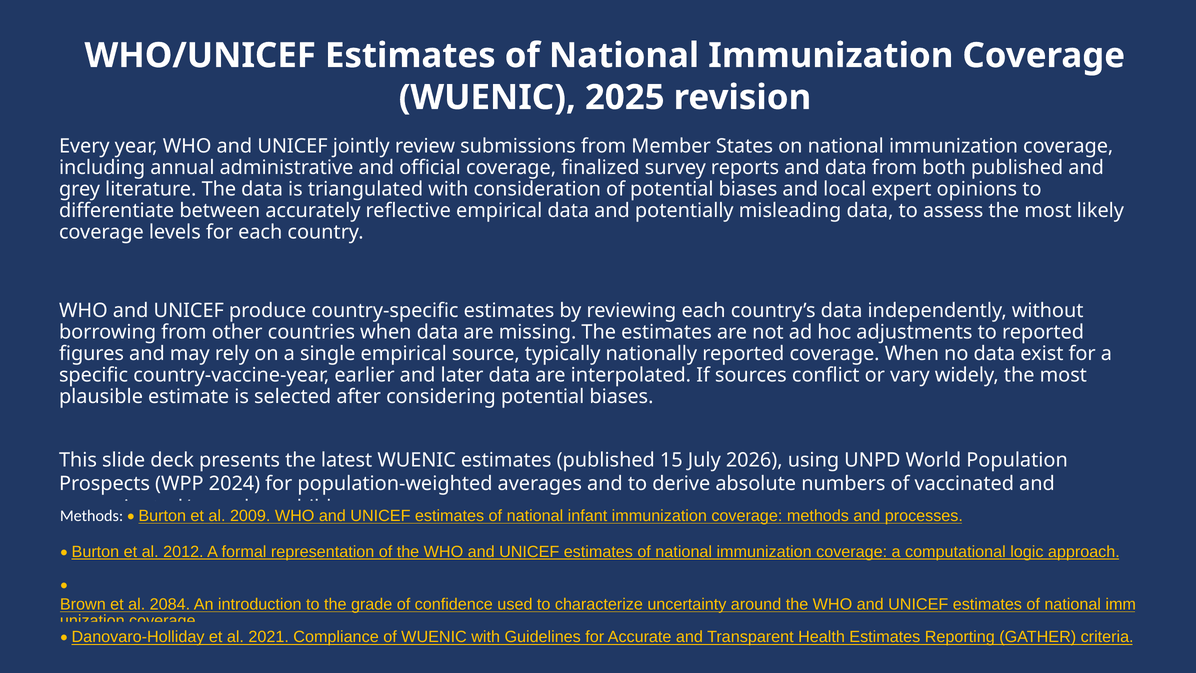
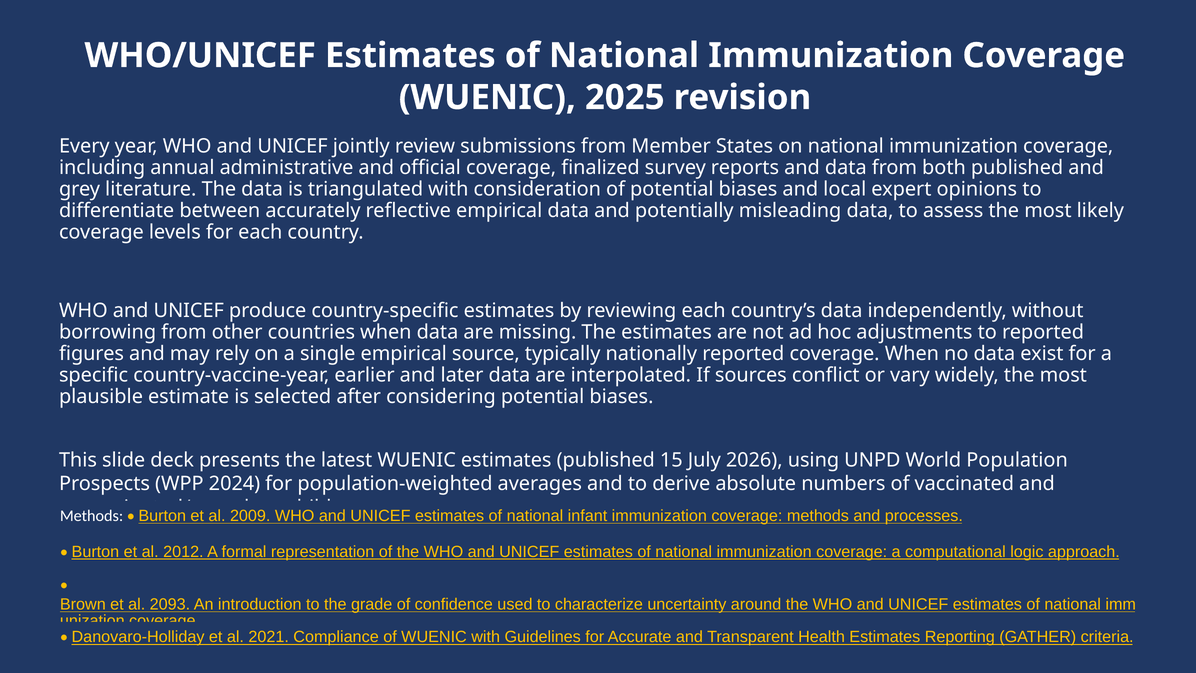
2084: 2084 -> 2093 (170, 604)
